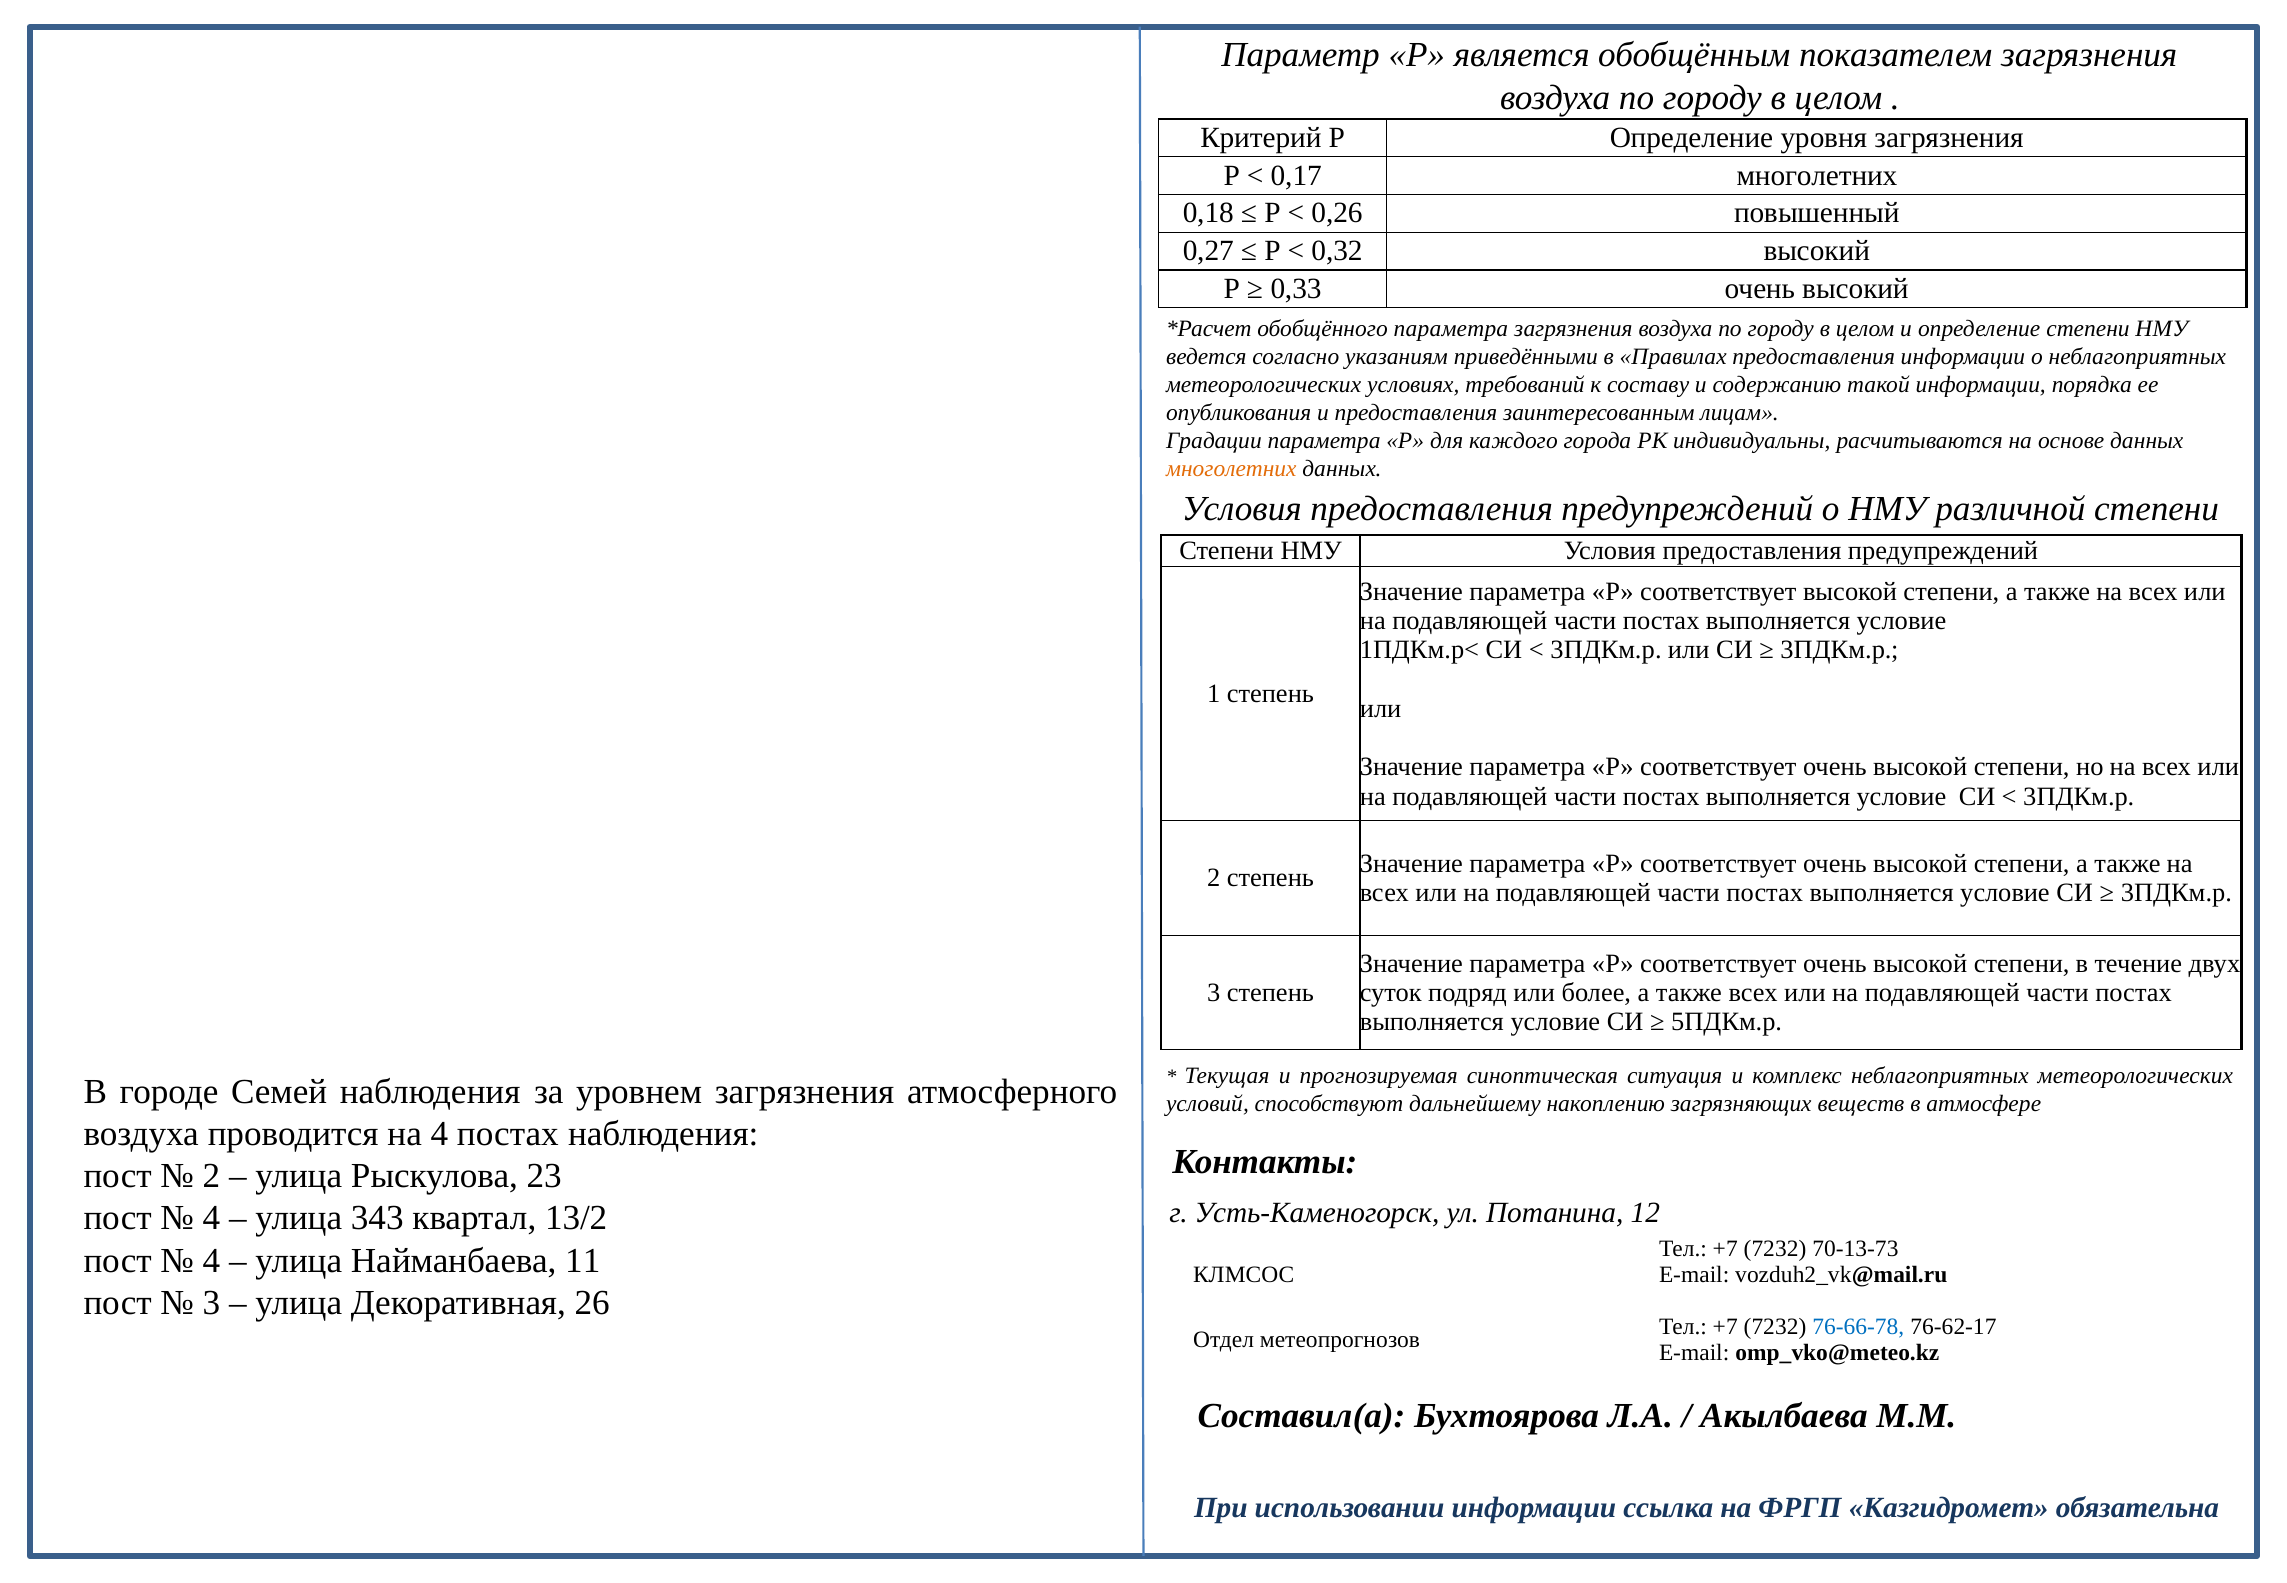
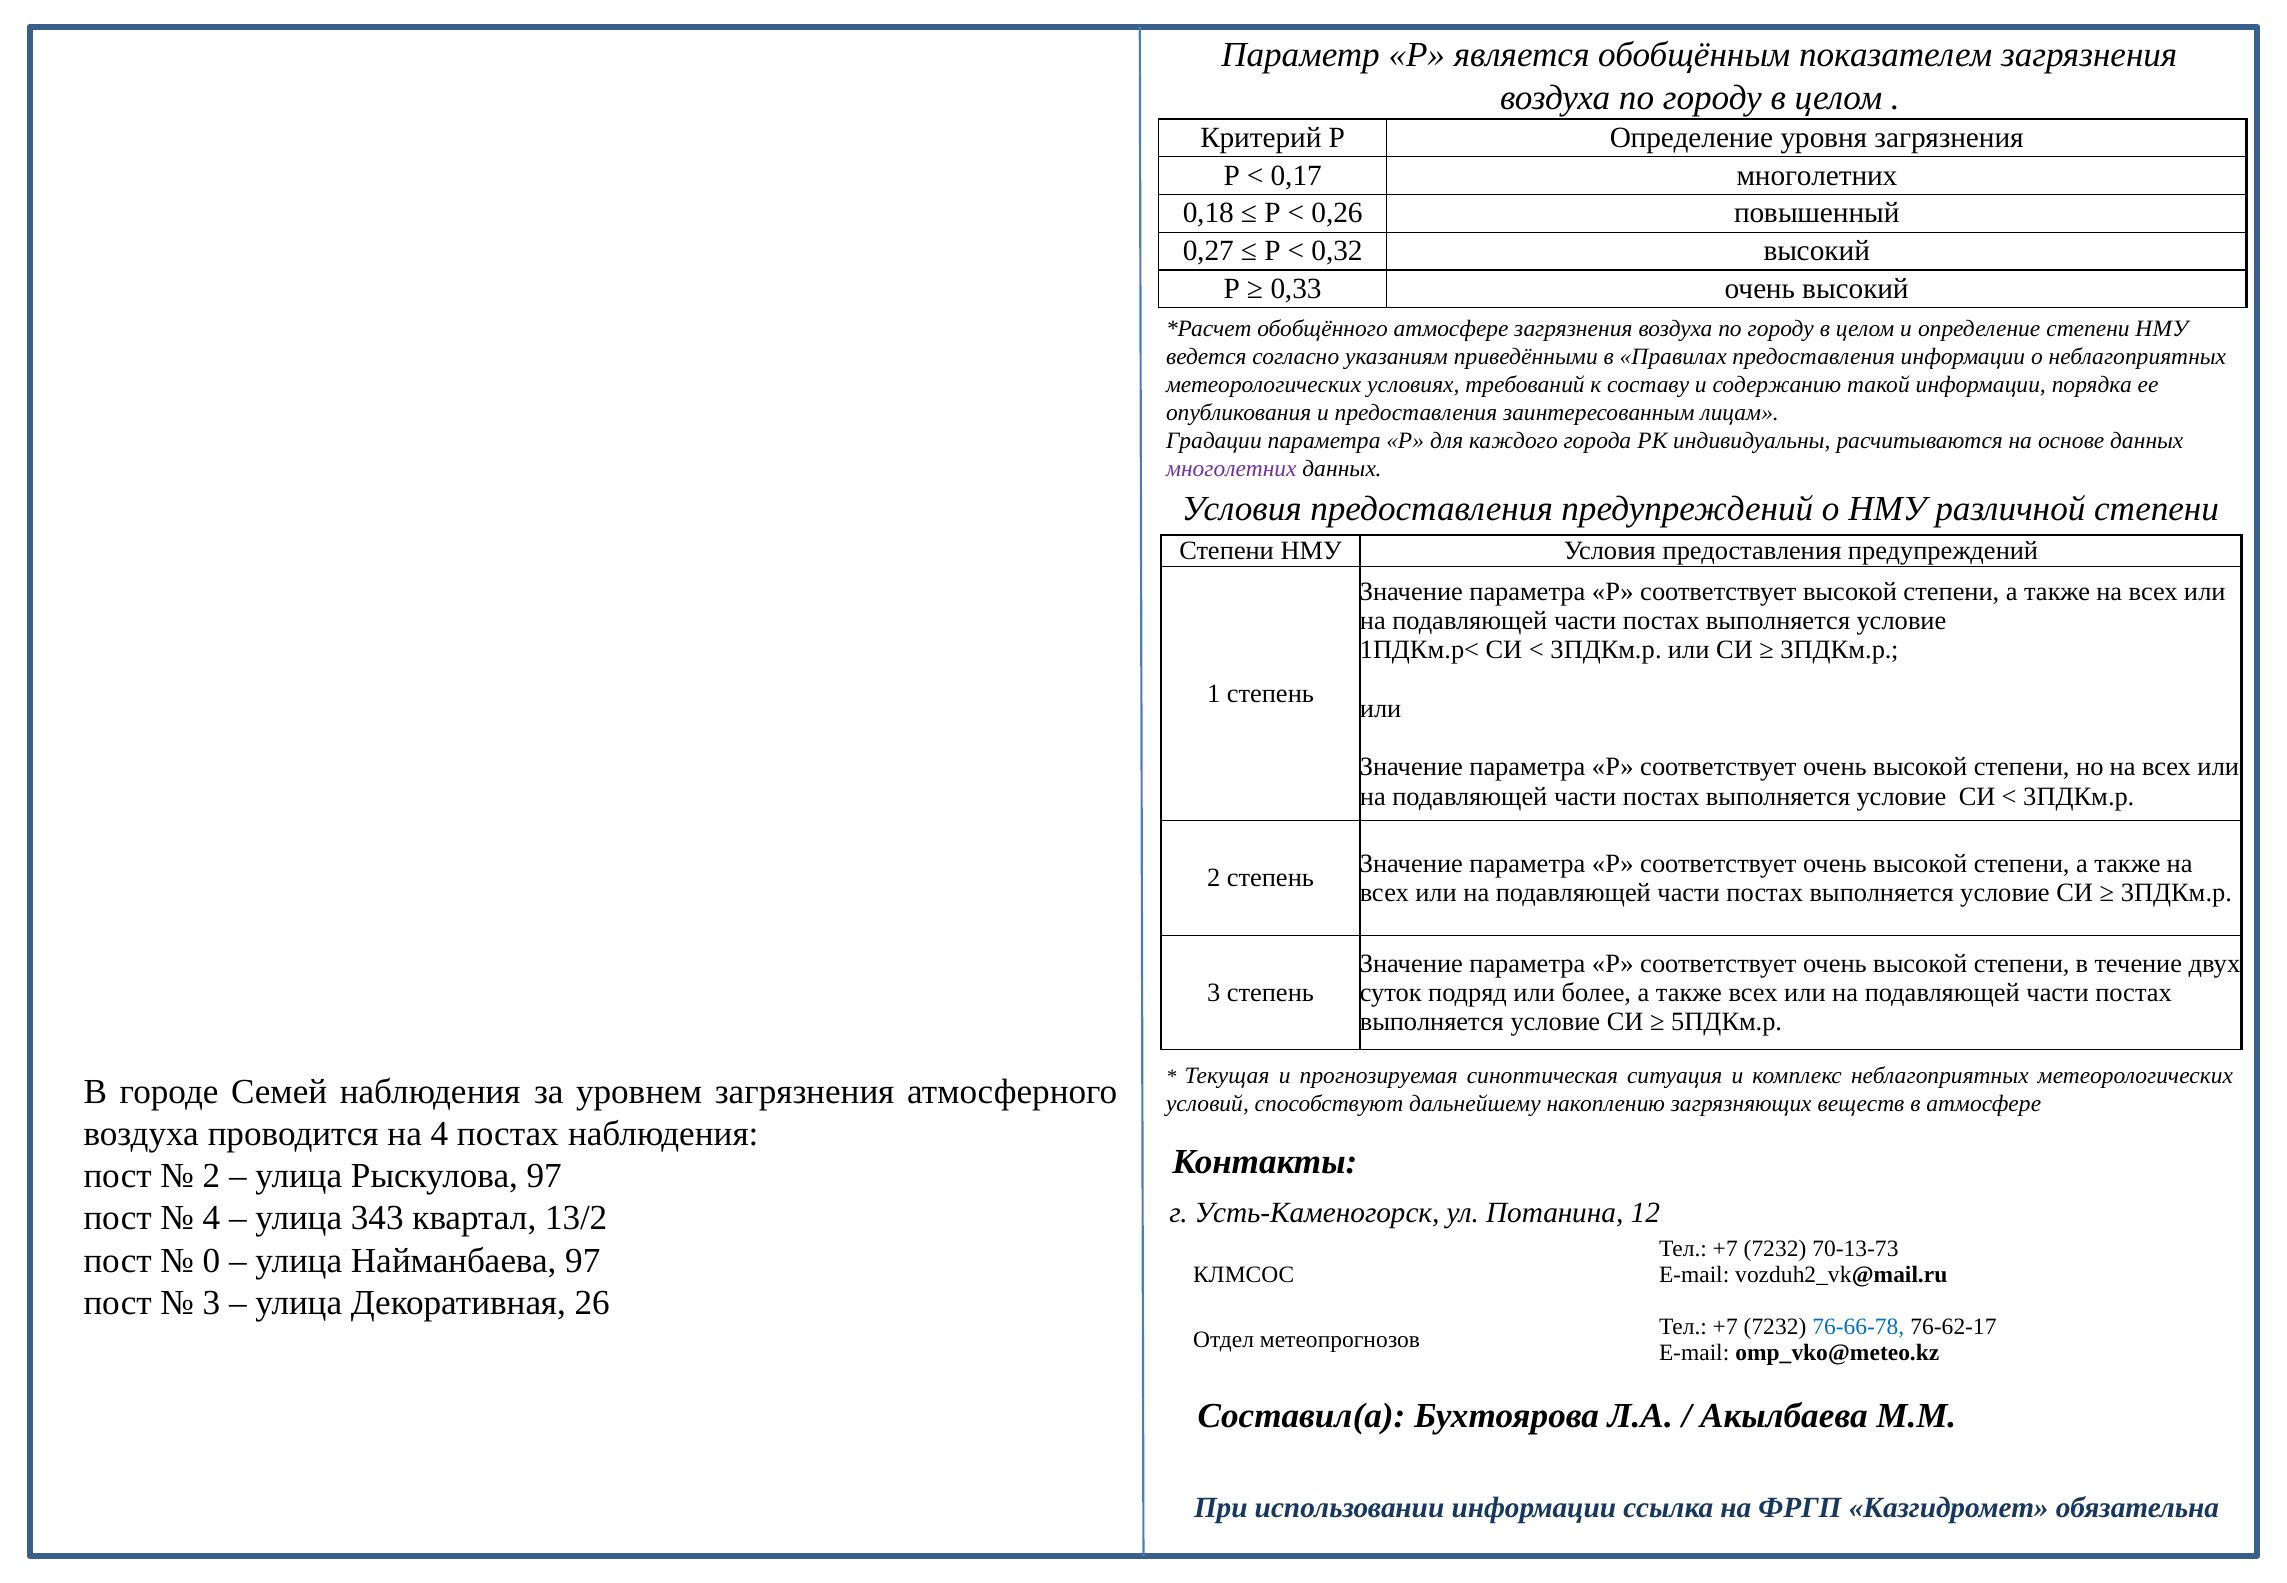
обобщённого параметра: параметра -> атмосфере (1451, 328)
многолетних colour: orange -> purple (1231, 469)
Рыскулова 23: 23 -> 97 (544, 1176)
4: 4 -> 0 (211, 1261)
Найманбаева 11: 11 -> 97 (583, 1261)
